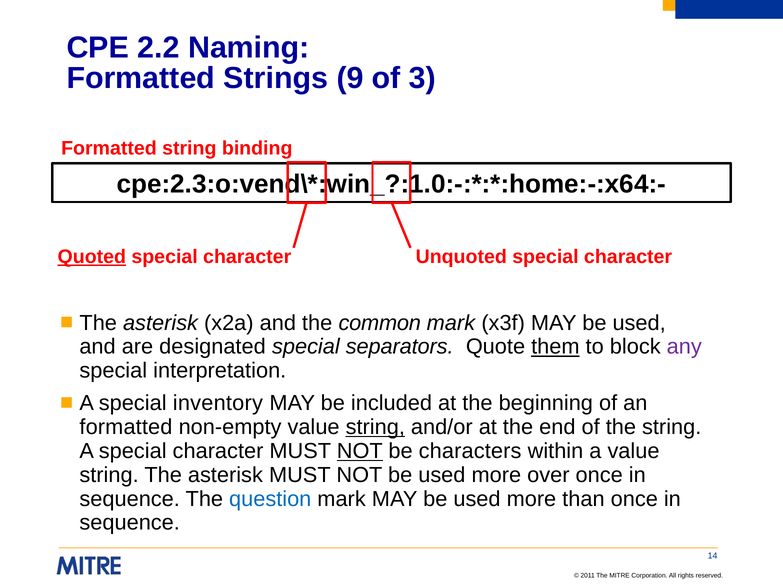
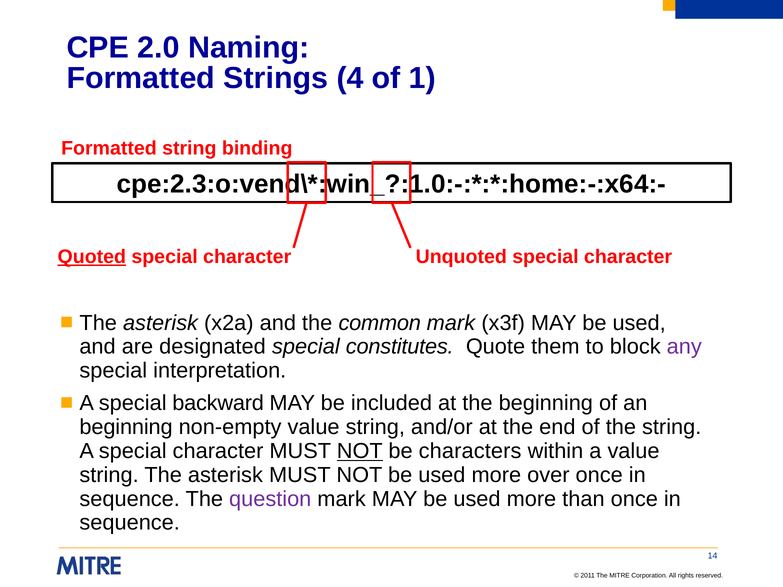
2.2: 2.2 -> 2.0 (159, 48)
9: 9 -> 4 (350, 78)
3: 3 -> 1 (423, 78)
separators: separators -> constitutes (400, 347)
them underline: present -> none (555, 347)
inventory: inventory -> backward (218, 403)
formatted: formatted -> beginning (126, 427)
string underline: present -> none (375, 427)
question colour: blue -> purple (270, 499)
